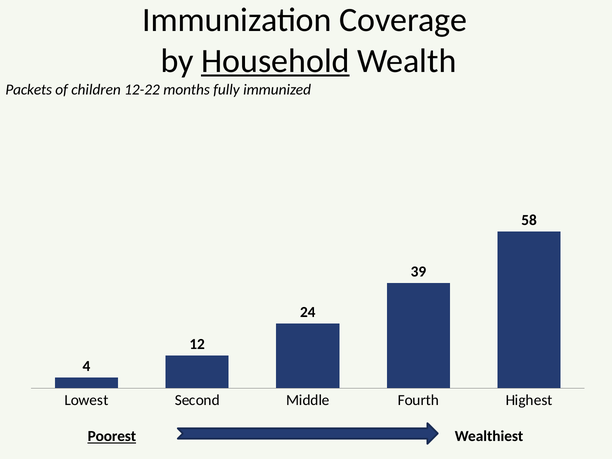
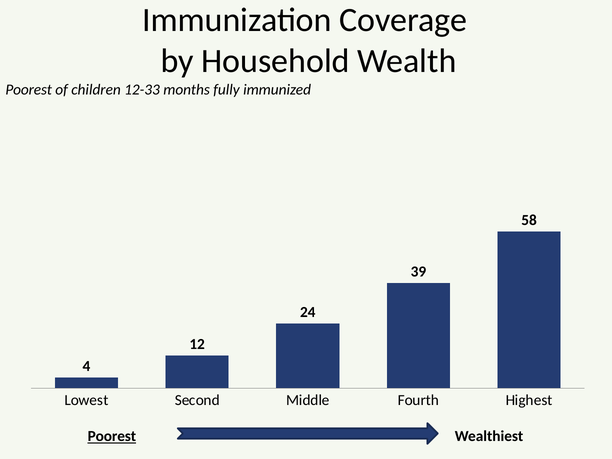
Household underline: present -> none (275, 61)
Packets: Packets -> Poorest (29, 90)
12-22: 12-22 -> 12-33 (142, 90)
